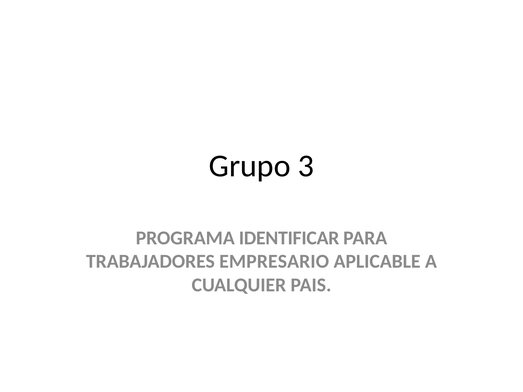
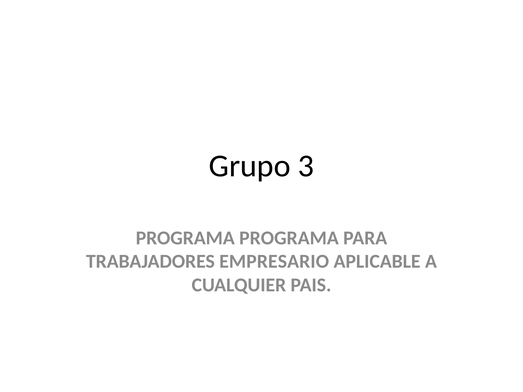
PROGRAMA IDENTIFICAR: IDENTIFICAR -> PROGRAMA (289, 238)
